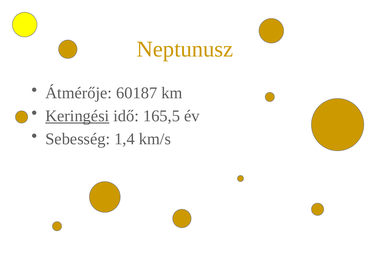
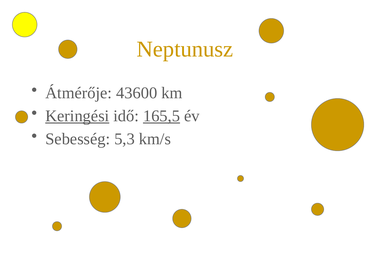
60187: 60187 -> 43600 (137, 93)
165,5 underline: none -> present (162, 116)
1,4: 1,4 -> 5,3 (125, 139)
